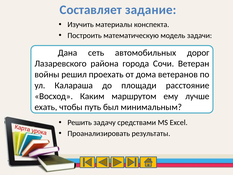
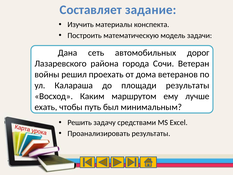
площади расстояние: расстояние -> результаты (188, 85)
